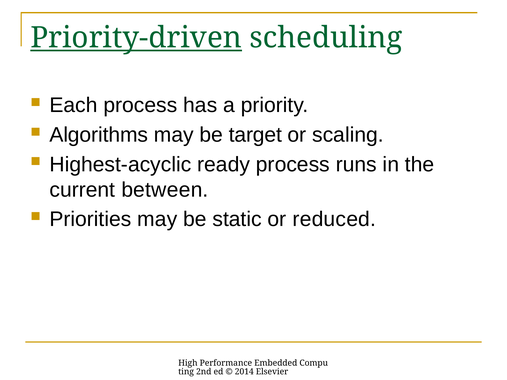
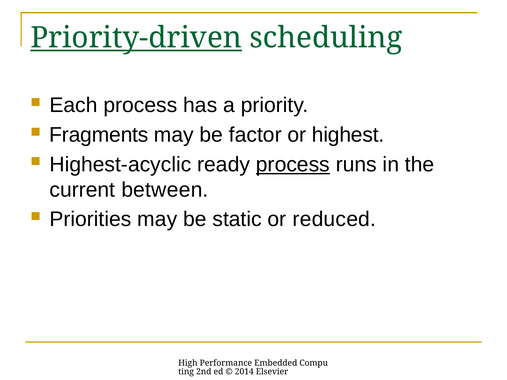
Algorithms: Algorithms -> Fragments (99, 135)
target: target -> factor (255, 135)
scaling: scaling -> highest (348, 135)
process underline: none -> present (293, 165)
